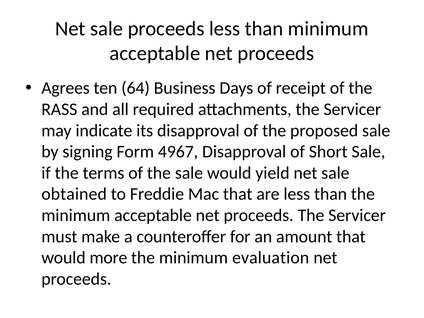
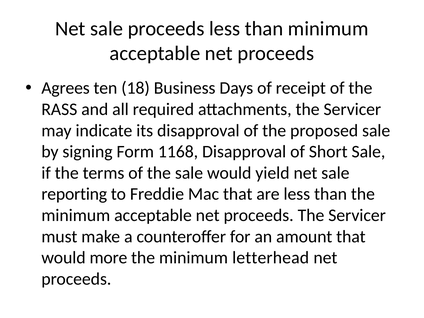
64: 64 -> 18 (136, 88)
4967: 4967 -> 1168 (178, 152)
obtained: obtained -> reporting (74, 194)
evaluation: evaluation -> letterhead (271, 258)
